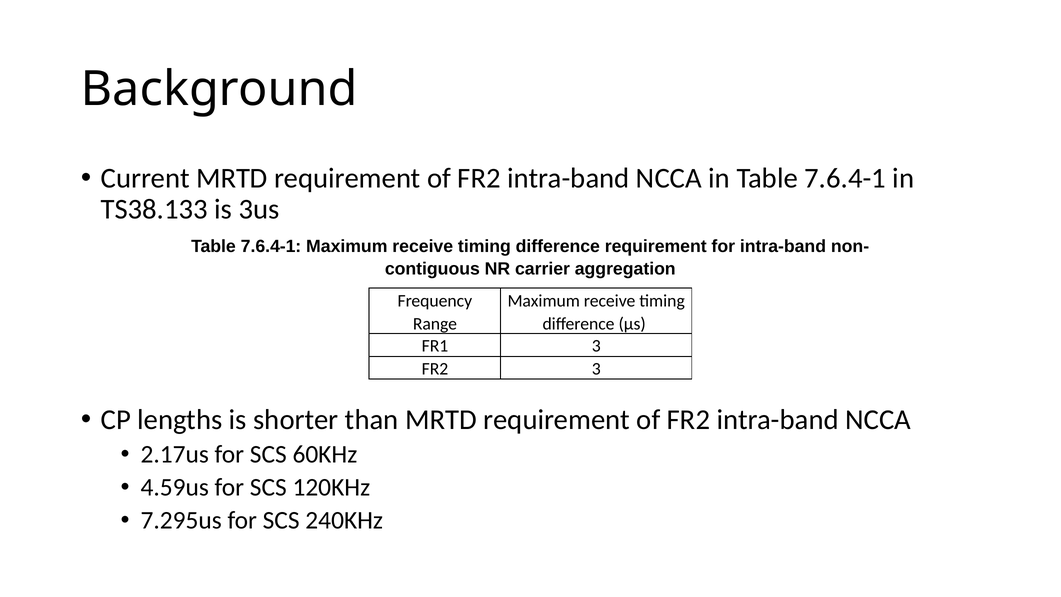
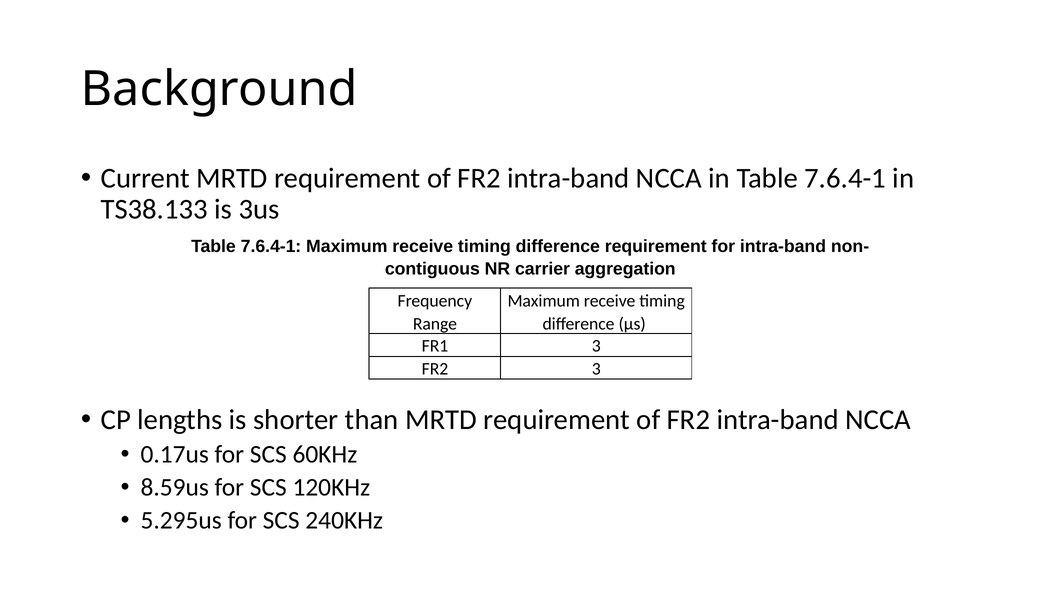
2.17us: 2.17us -> 0.17us (175, 454)
4.59us: 4.59us -> 8.59us (175, 487)
7.295us: 7.295us -> 5.295us (181, 520)
